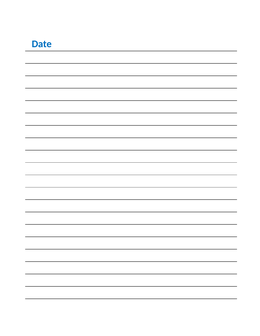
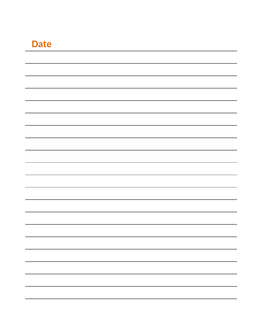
Date colour: blue -> orange (42, 44)
